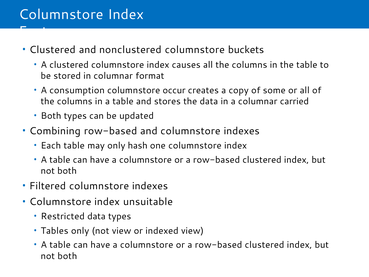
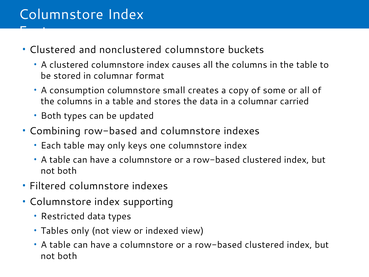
occur: occur -> small (174, 90)
hash: hash -> keys (138, 146)
unsuitable: unsuitable -> supporting (148, 202)
